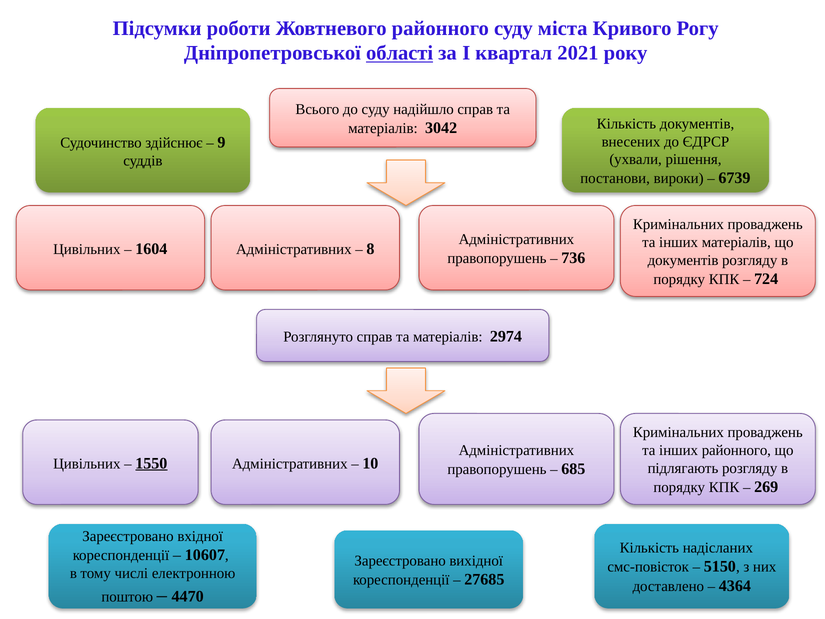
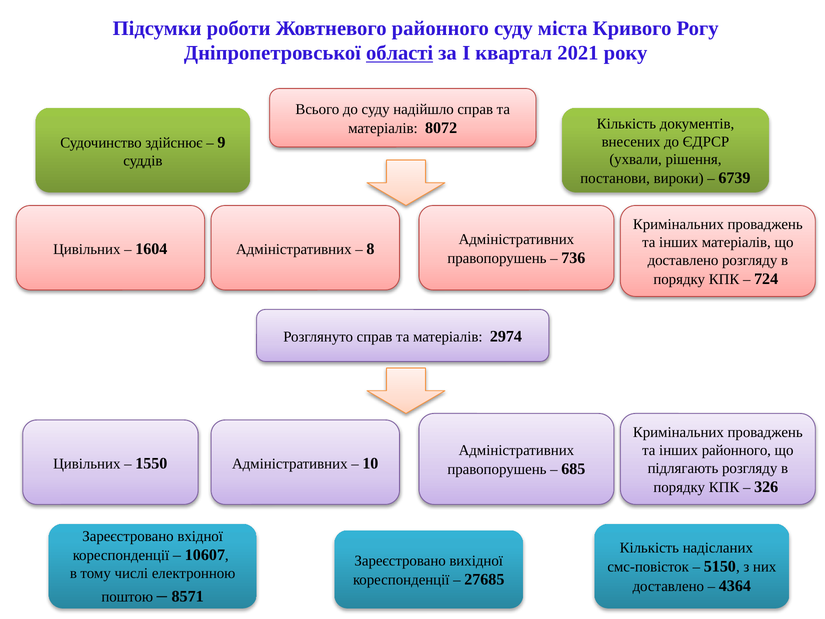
3042: 3042 -> 8072 (441, 128)
документів: документів -> доставлено (683, 260)
1550 underline: present -> none (151, 463)
269: 269 -> 326 (766, 487)
4470: 4470 -> 8571 (188, 596)
